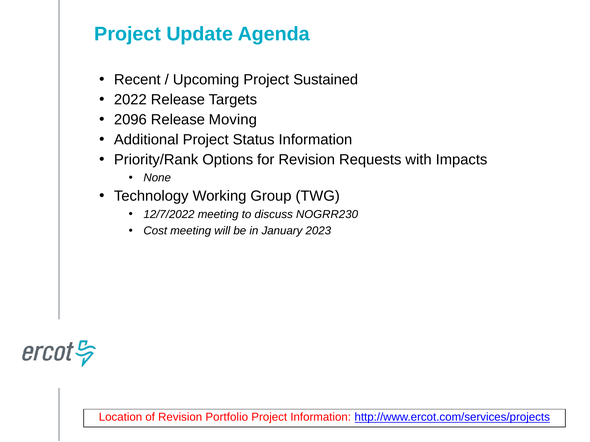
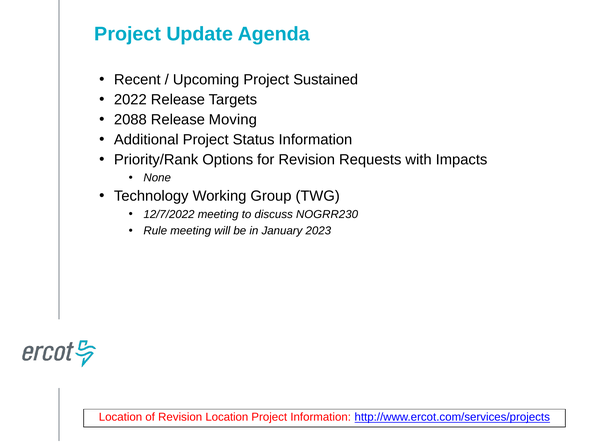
2096: 2096 -> 2088 (130, 120)
Cost: Cost -> Rule (155, 231)
Revision Portfolio: Portfolio -> Location (227, 418)
